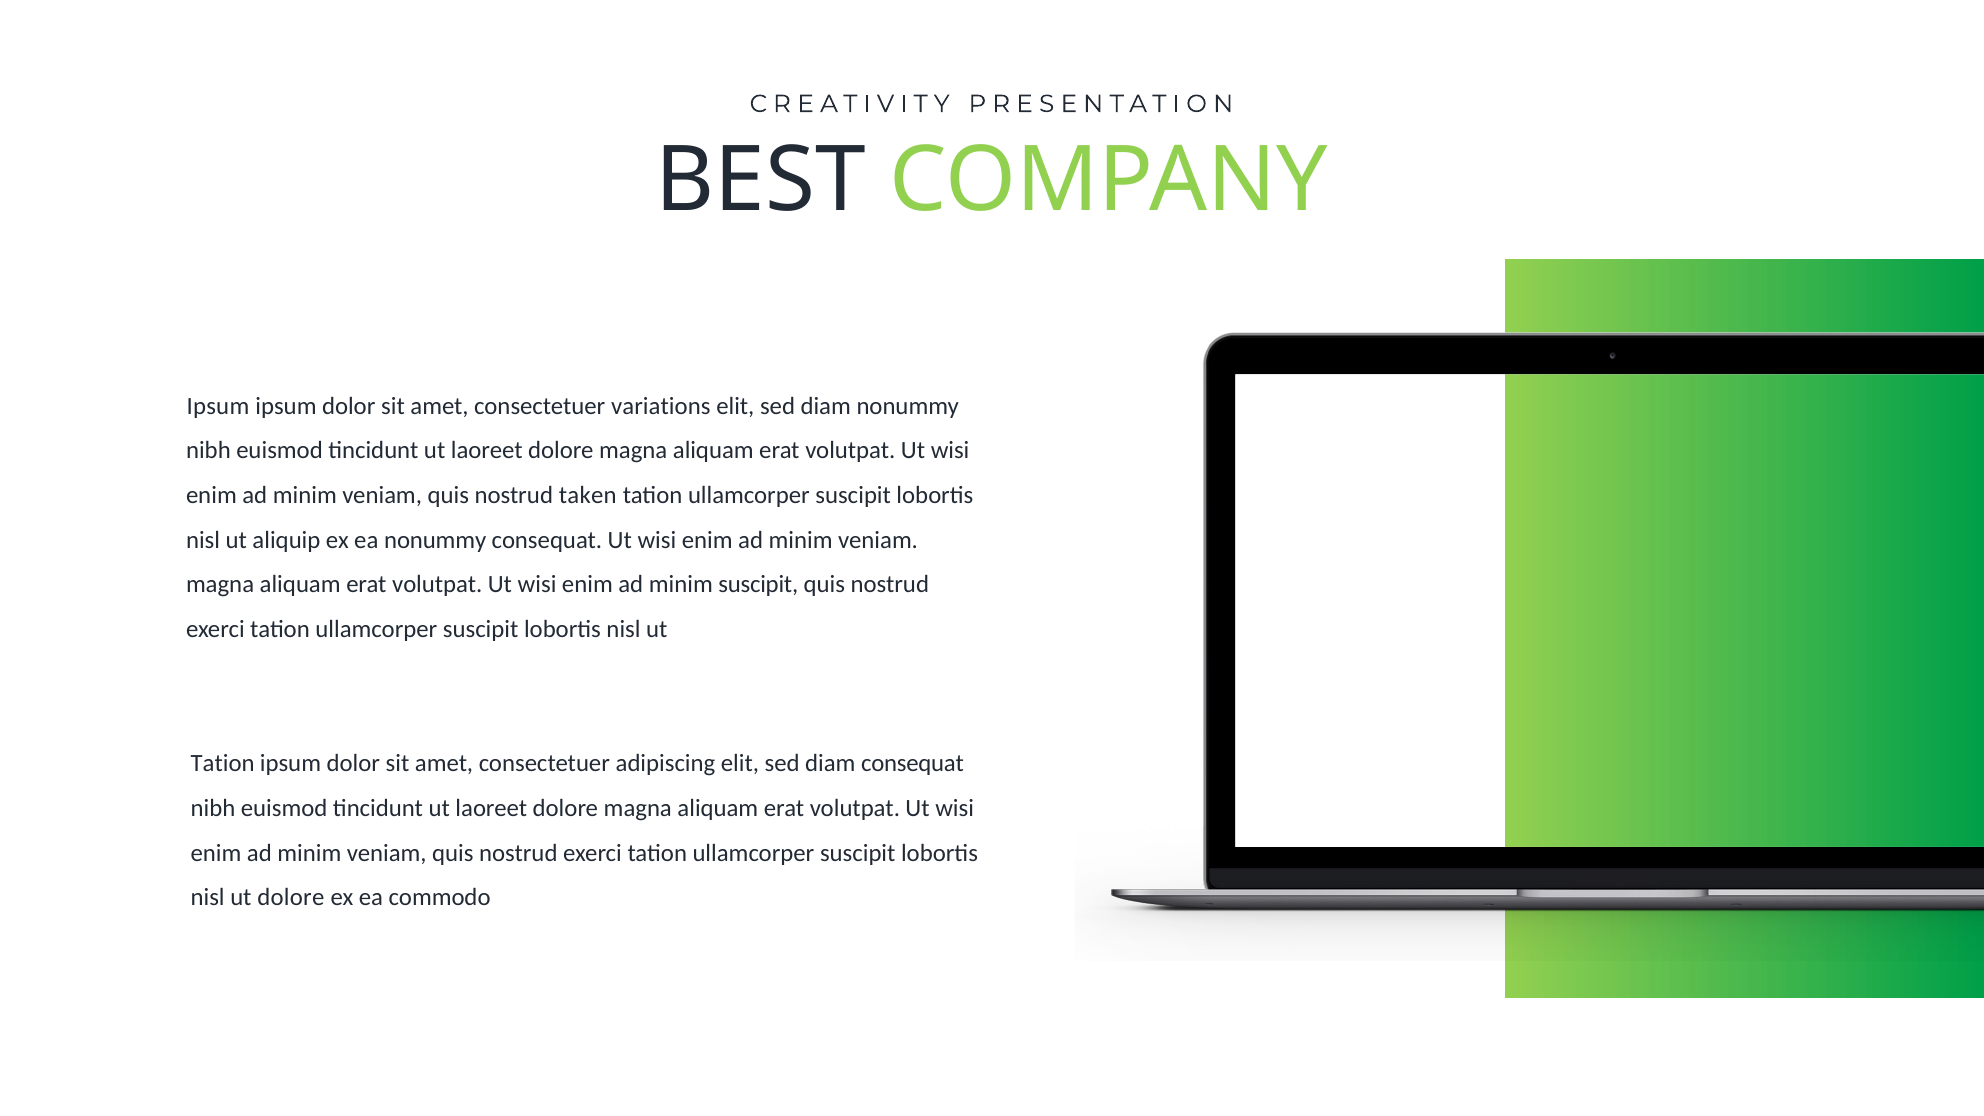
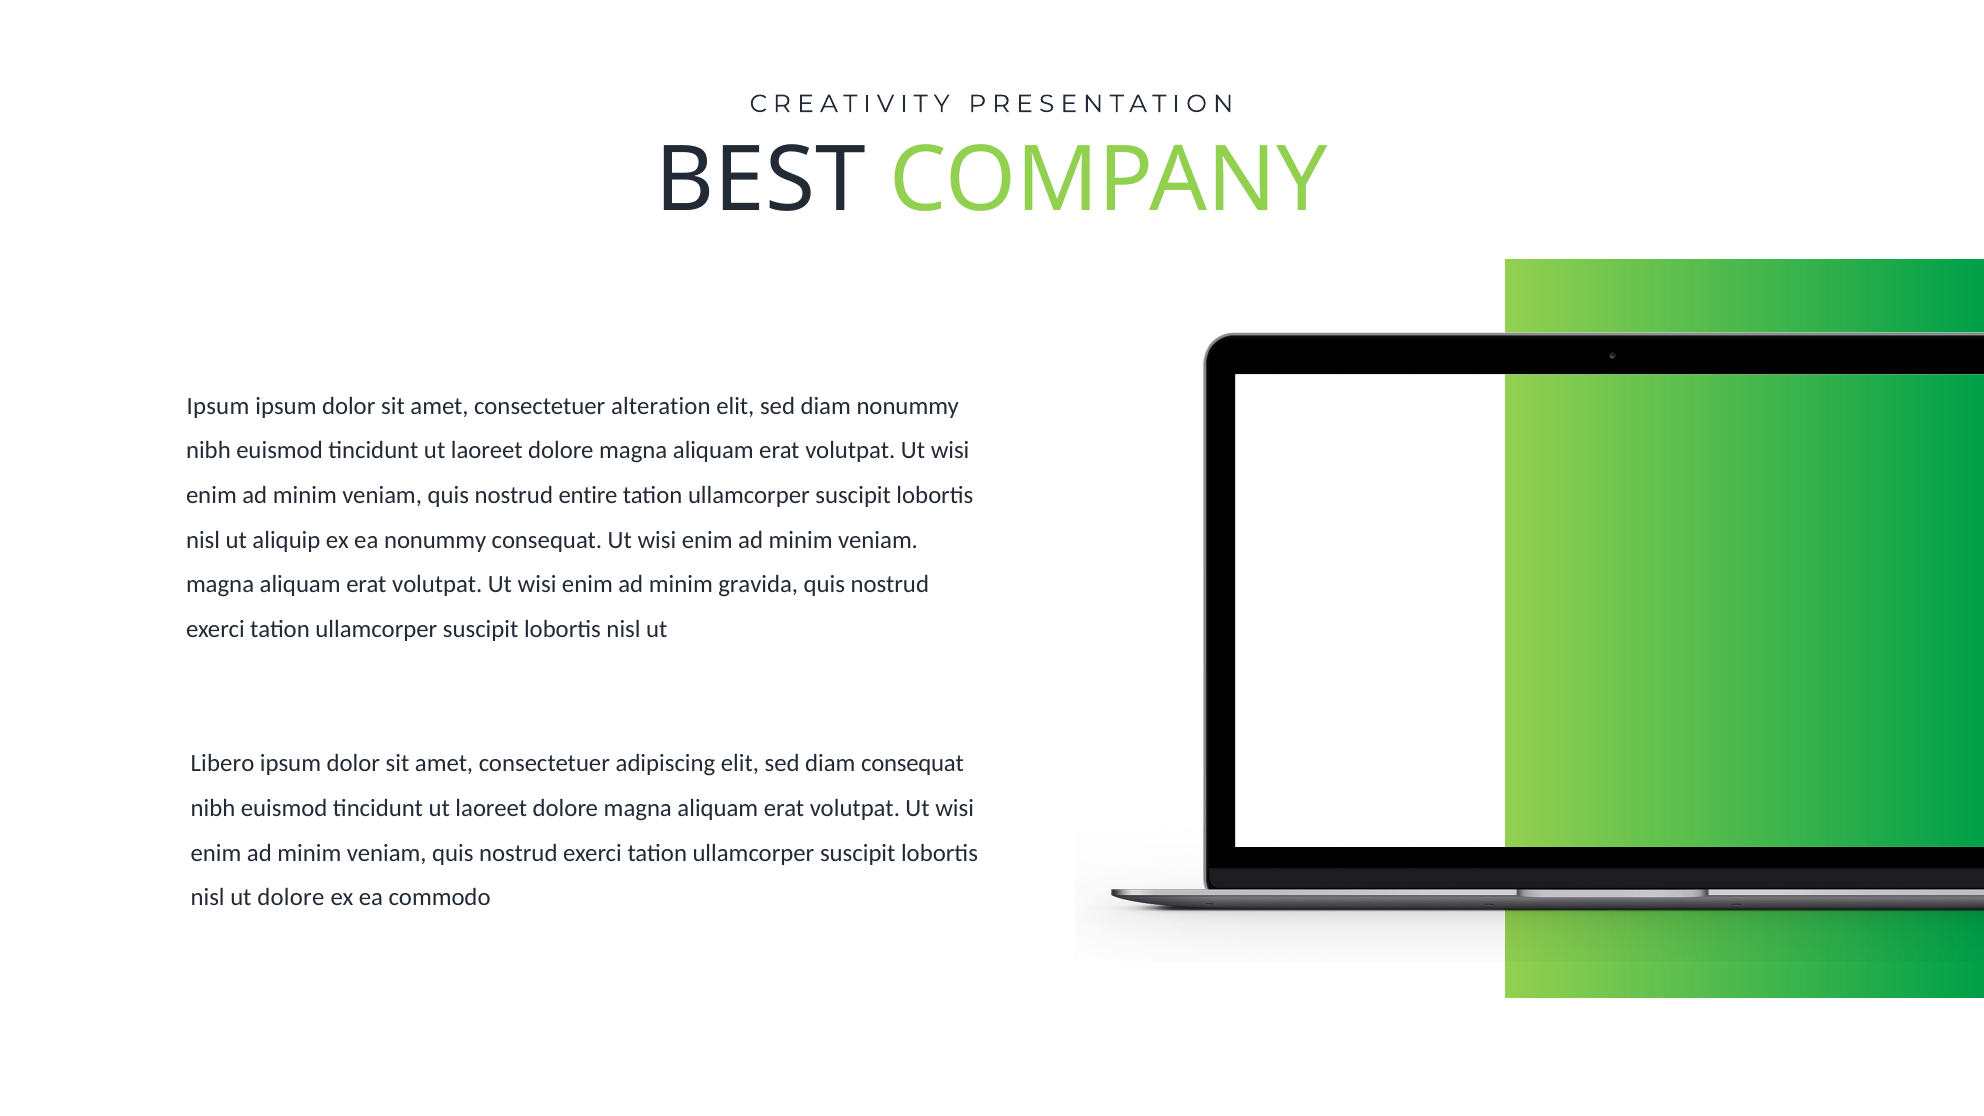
variations: variations -> alteration (661, 406)
taken: taken -> entire (588, 495)
minim suscipit: suscipit -> gravida (758, 585)
Tation: Tation -> Libero (223, 764)
